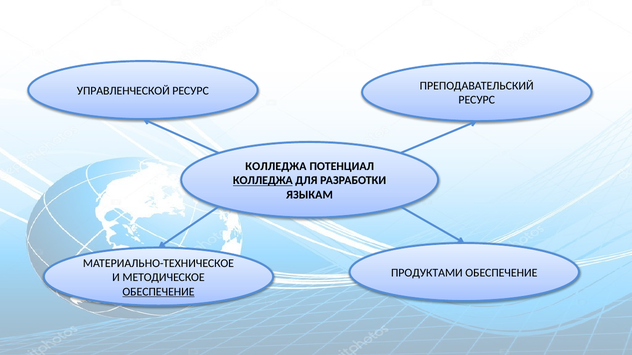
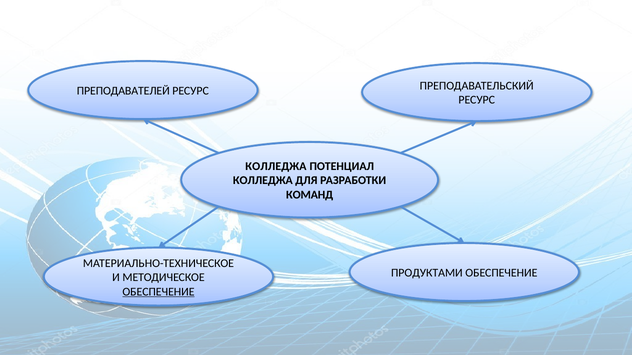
УПРАВЛЕНЧЕСКОЙ: УПРАВЛЕНЧЕСКОЙ -> ПРЕПОДАВАТЕЛЕЙ (123, 91)
КОЛЛЕДЖА underline: present -> none (263, 181)
ЯЗЫКАМ: ЯЗЫКАМ -> КОМАНД (310, 195)
